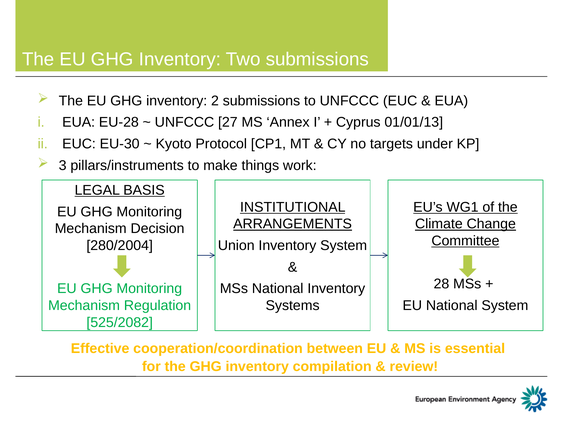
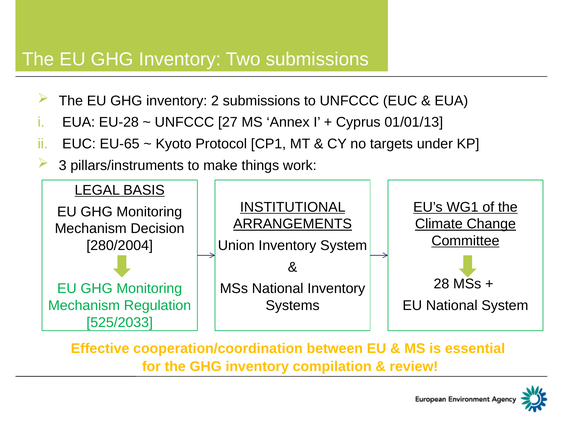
EU-30: EU-30 -> EU-65 (120, 144)
525/2082: 525/2082 -> 525/2033 (120, 323)
